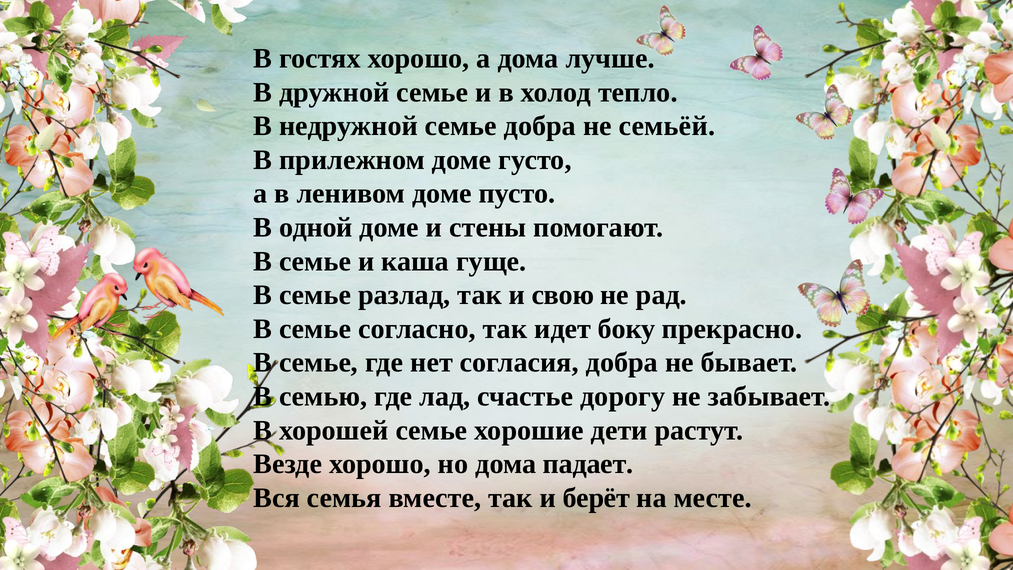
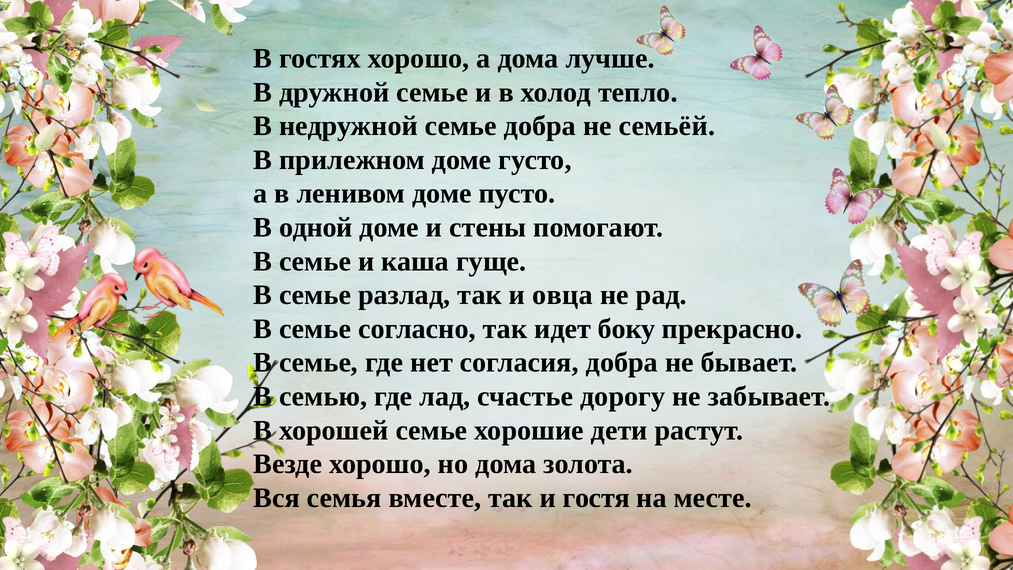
свою: свою -> овца (563, 295)
падает: падает -> золота (588, 464)
берёт: берёт -> гостя (596, 498)
